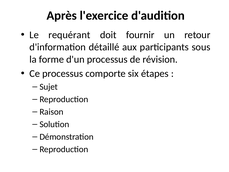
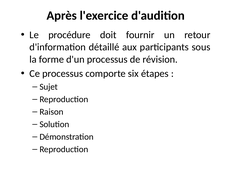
requérant: requérant -> procédure (69, 35)
